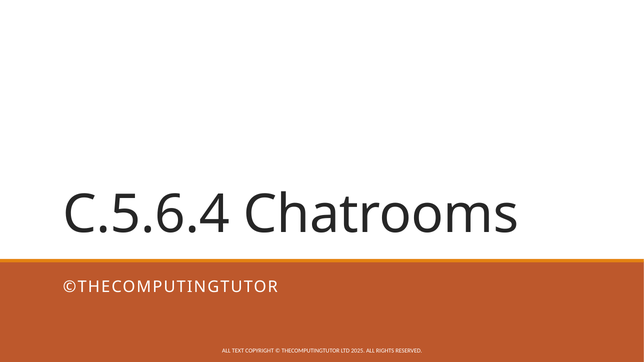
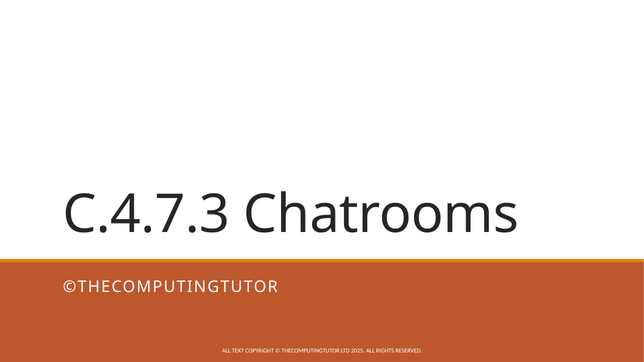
C.5.6.4: C.5.6.4 -> C.4.7.3 (146, 215)
